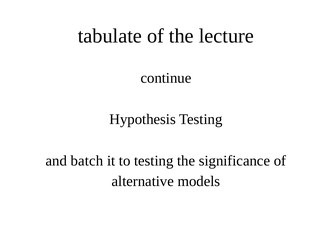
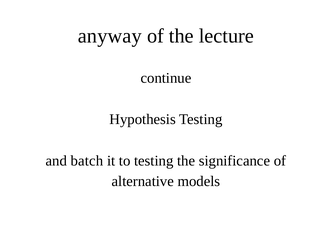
tabulate: tabulate -> anyway (110, 36)
